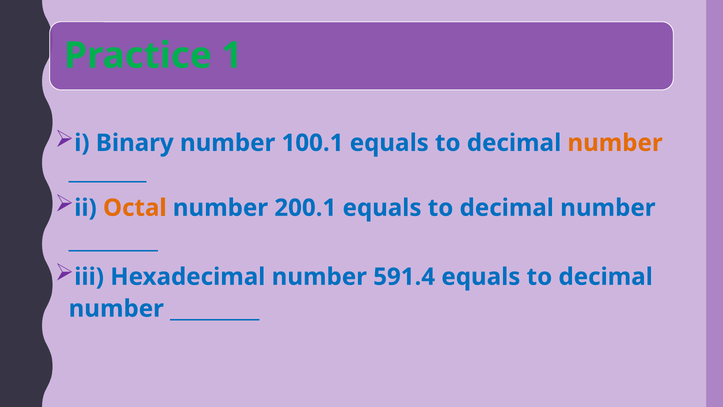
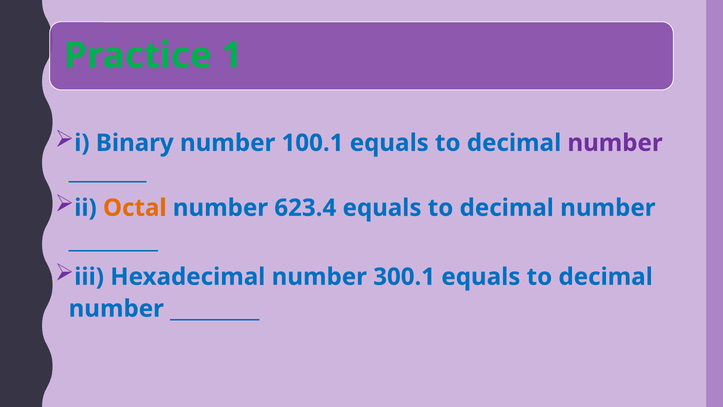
number colour: orange -> purple (615, 143)
200.1: 200.1 -> 623.4 (305, 208)
591.4: 591.4 -> 300.1 (404, 277)
